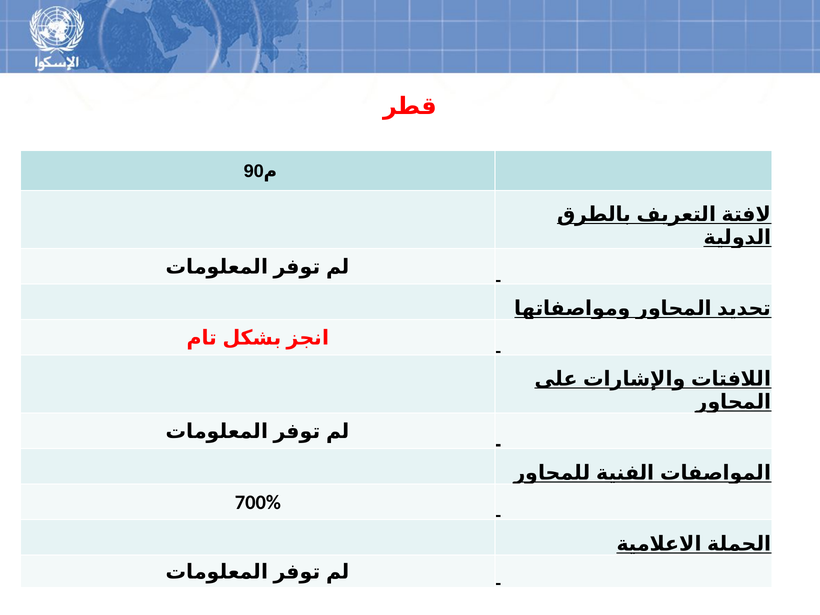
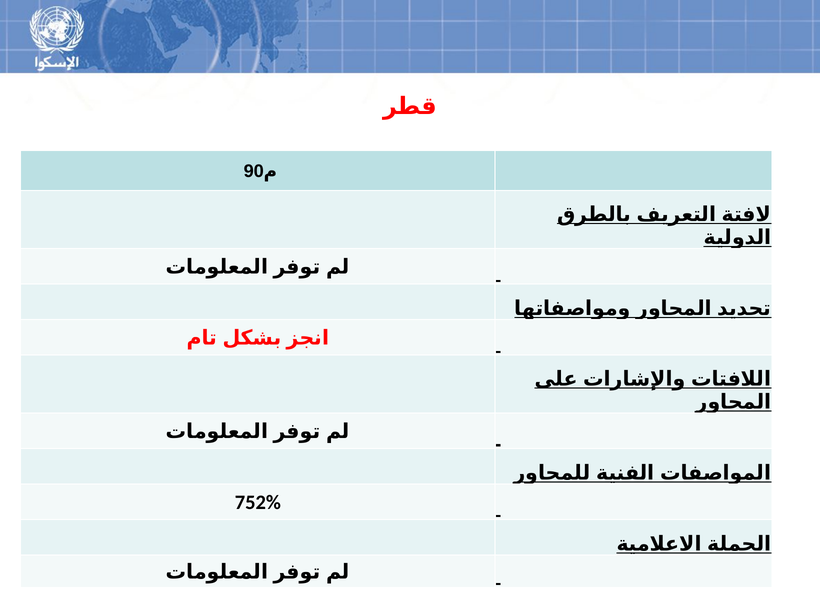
700%: 700% -> 752% (258, 502)
